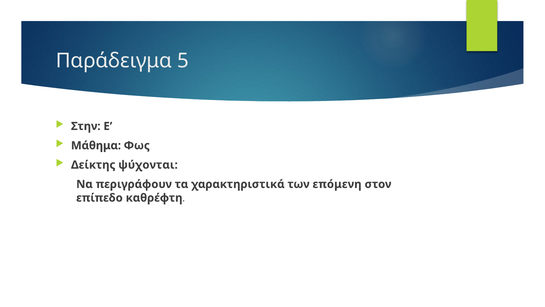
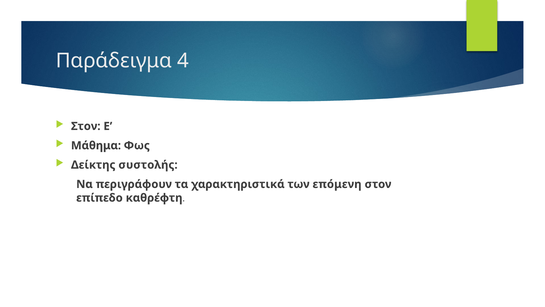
5: 5 -> 4 (183, 61)
Στην: Στην -> Στον (86, 126)
ψύχονται: ψύχονται -> συστολής (148, 165)
